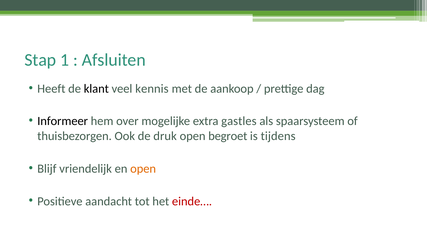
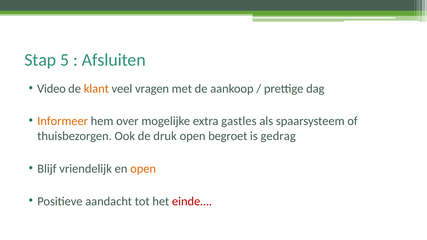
1: 1 -> 5 (65, 60)
Heeft: Heeft -> Video (51, 89)
klant colour: black -> orange (96, 89)
kennis: kennis -> vragen (152, 89)
Informeer colour: black -> orange (63, 121)
tijdens: tijdens -> gedrag (278, 136)
